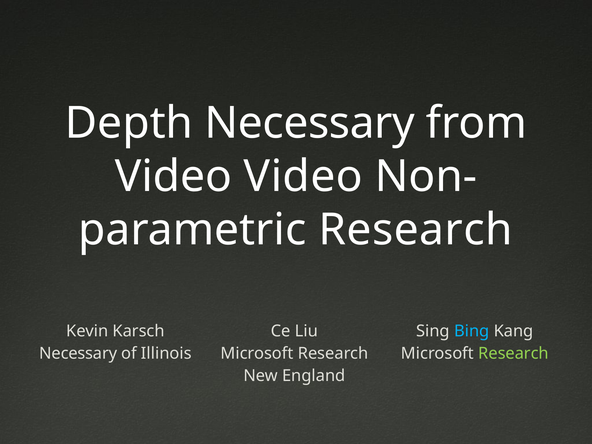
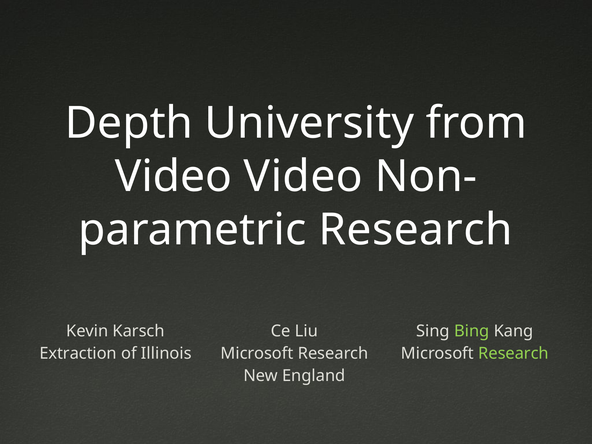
Depth Necessary: Necessary -> University (309, 123)
Bing colour: light blue -> light green (472, 331)
Necessary: Necessary -> Extraction (78, 353)
